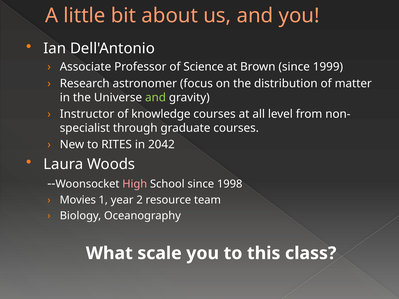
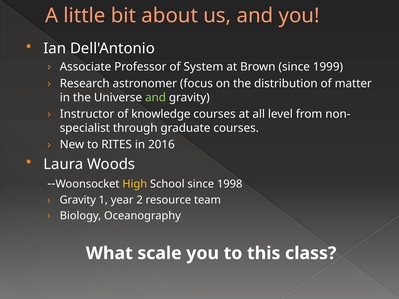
Science: Science -> System (203, 67)
2042: 2042 -> 2016 (161, 145)
High colour: pink -> yellow (135, 184)
Movies: Movies -> Gravity (78, 200)
